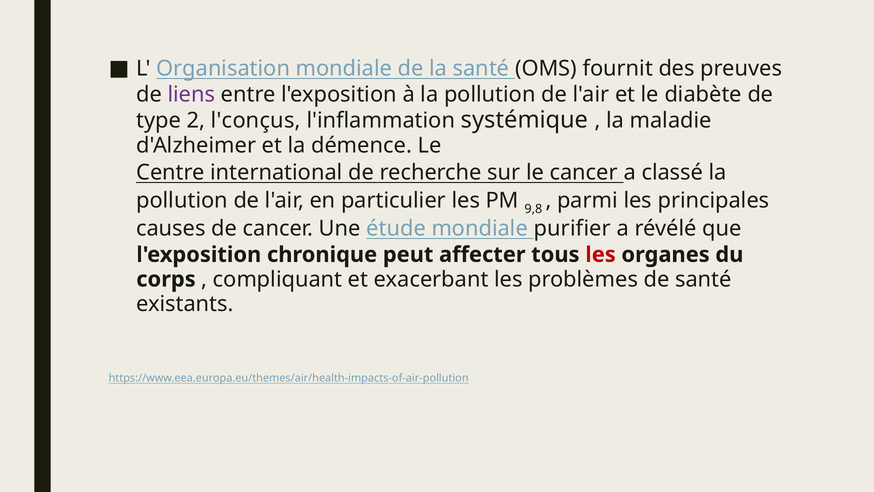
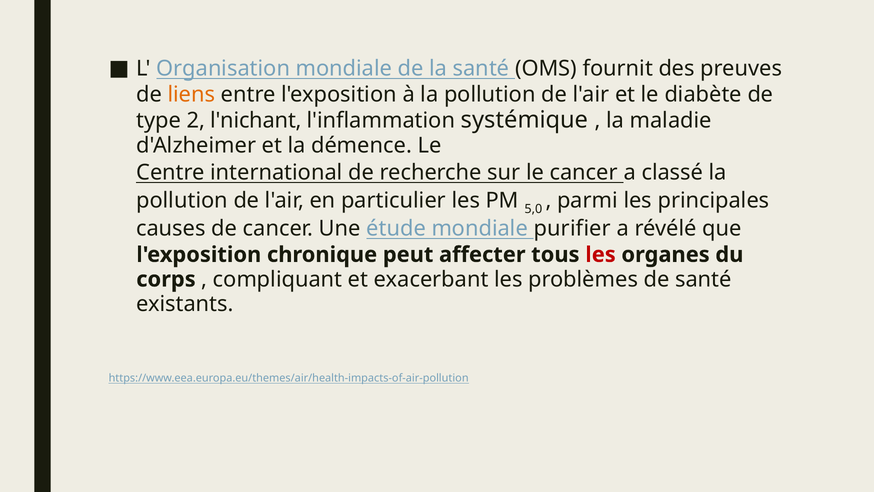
liens colour: purple -> orange (191, 94)
l'conçus: l'conçus -> l'nichant (256, 121)
9,8: 9,8 -> 5,0 (533, 209)
